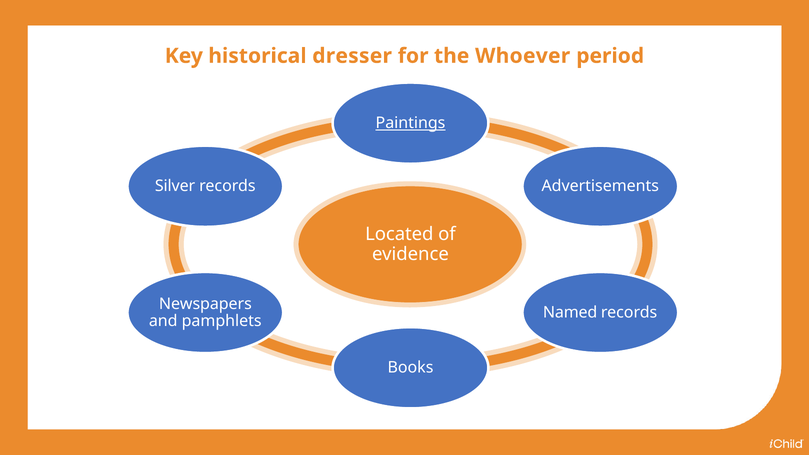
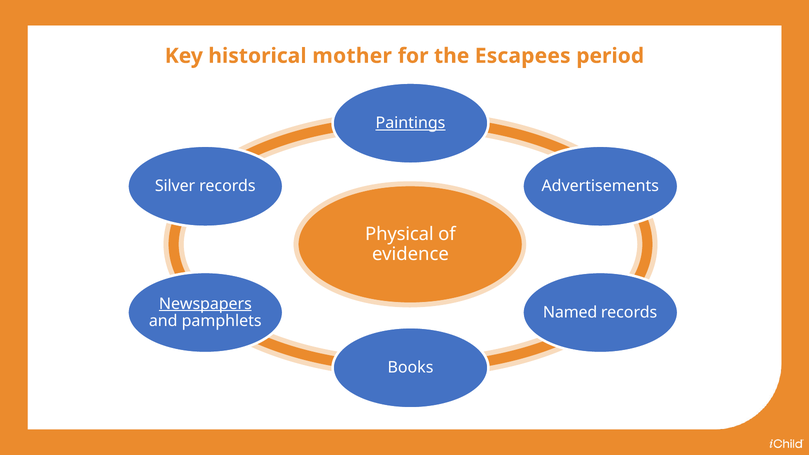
dresser: dresser -> mother (352, 56)
Whoever: Whoever -> Escapees (523, 56)
Located: Located -> Physical (399, 234)
Newspapers underline: none -> present (205, 304)
